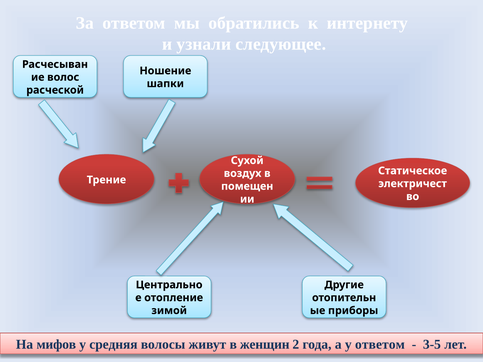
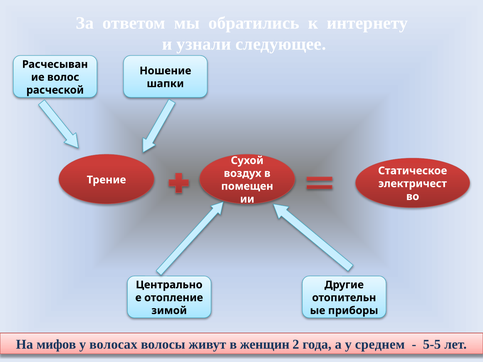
средняя: средняя -> волосах (113, 345)
у ответом: ответом -> среднем (380, 345)
3-5: 3-5 -> 5-5 (432, 345)
